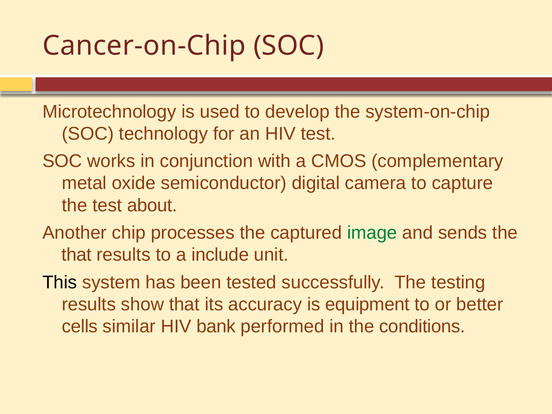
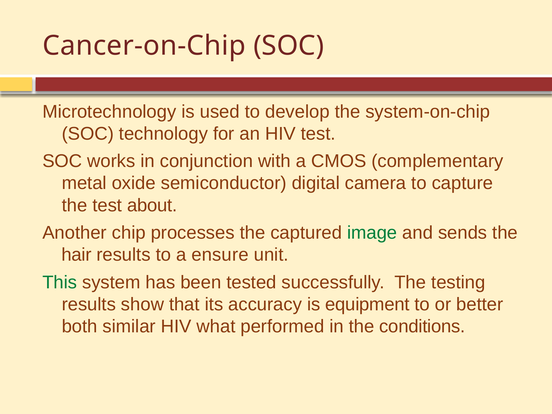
that: that -> hair (77, 255)
include: include -> ensure (220, 255)
This colour: black -> green (60, 282)
cells: cells -> both (80, 326)
bank: bank -> what (216, 326)
